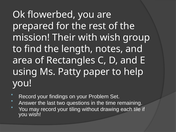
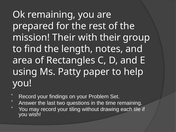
Ok flowerbed: flowerbed -> remaining (52, 15)
with wish: wish -> their (110, 37)
